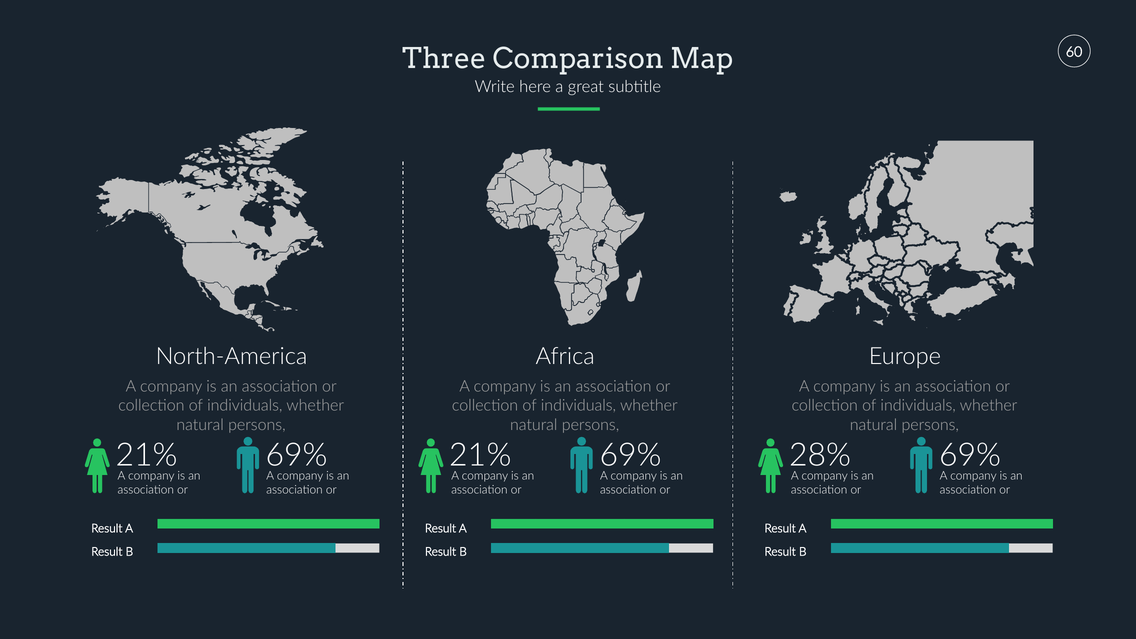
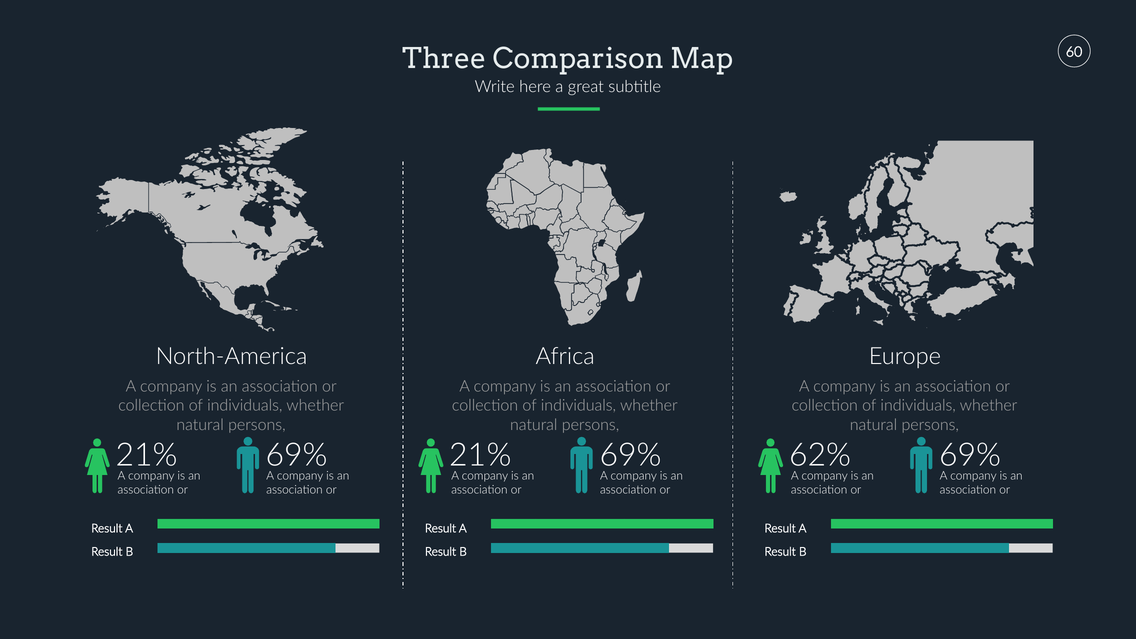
28%: 28% -> 62% (820, 455)
